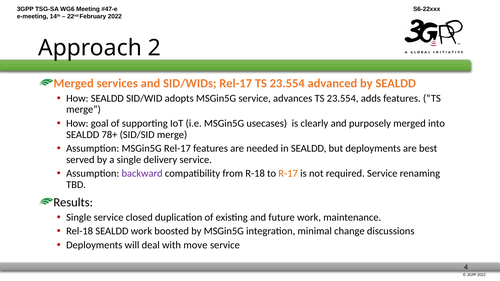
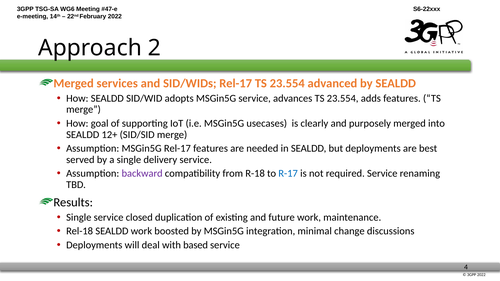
78+: 78+ -> 12+ (109, 135)
R-17 colour: orange -> blue (288, 174)
move: move -> based (196, 245)
